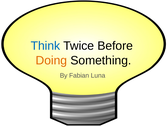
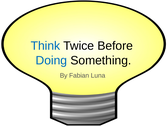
Doing colour: orange -> blue (51, 60)
